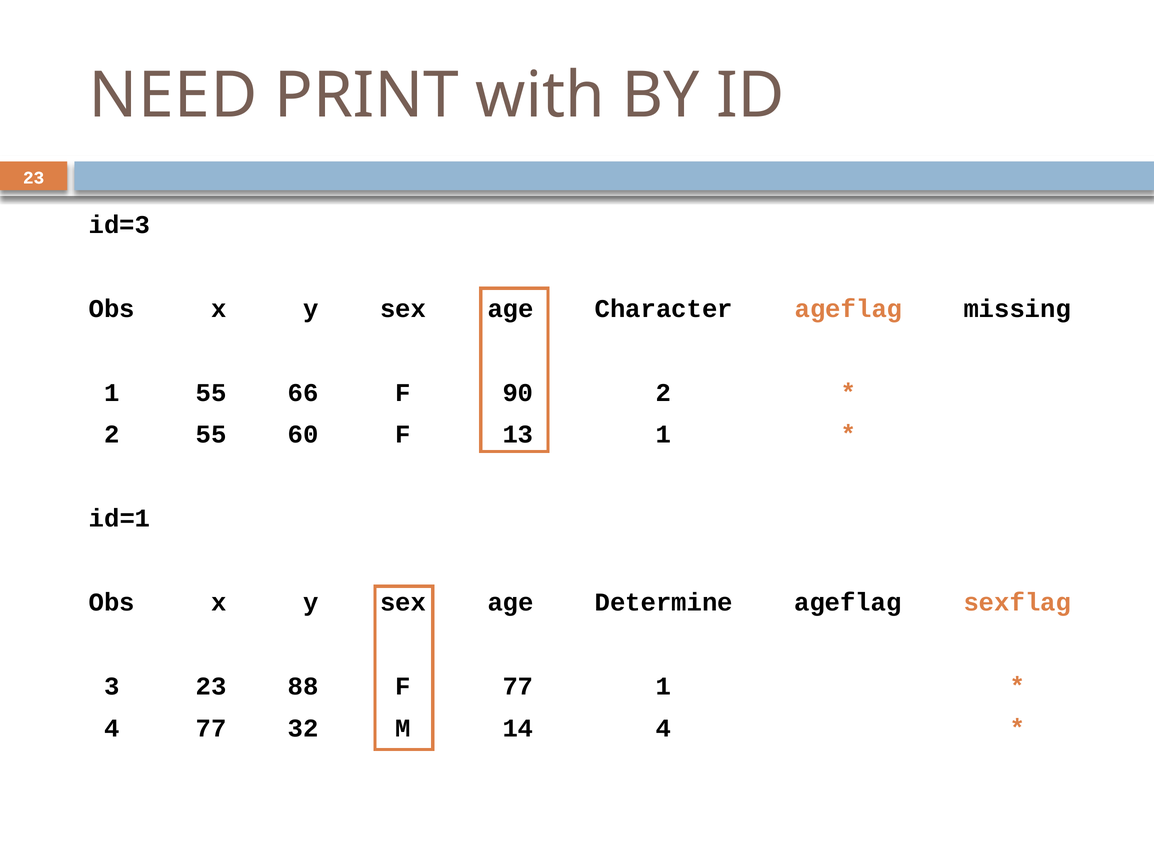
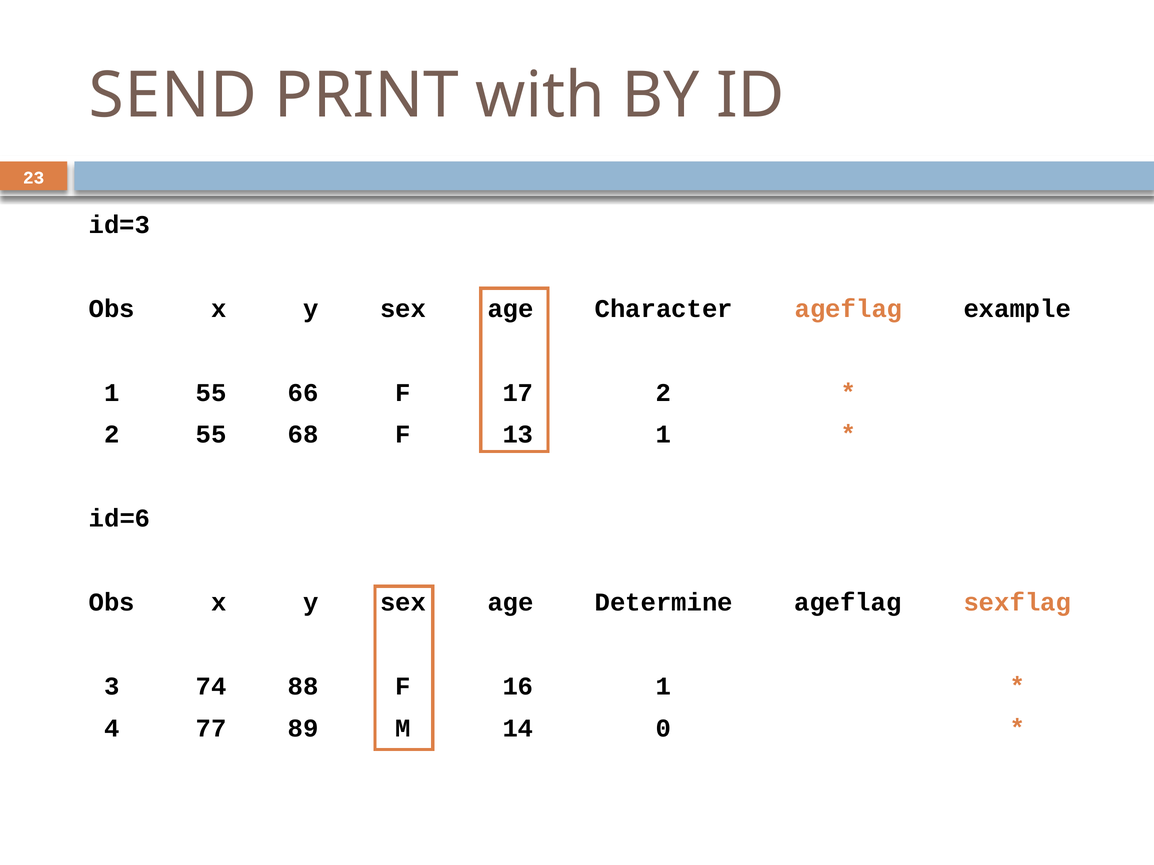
NEED: NEED -> SEND (173, 96)
missing: missing -> example (1017, 309)
90: 90 -> 17 (518, 393)
60: 60 -> 68 (303, 435)
id=1: id=1 -> id=6 (120, 519)
3 23: 23 -> 74 (211, 687)
F 77: 77 -> 16 (518, 687)
32: 32 -> 89 (303, 729)
14 4: 4 -> 0 (664, 729)
